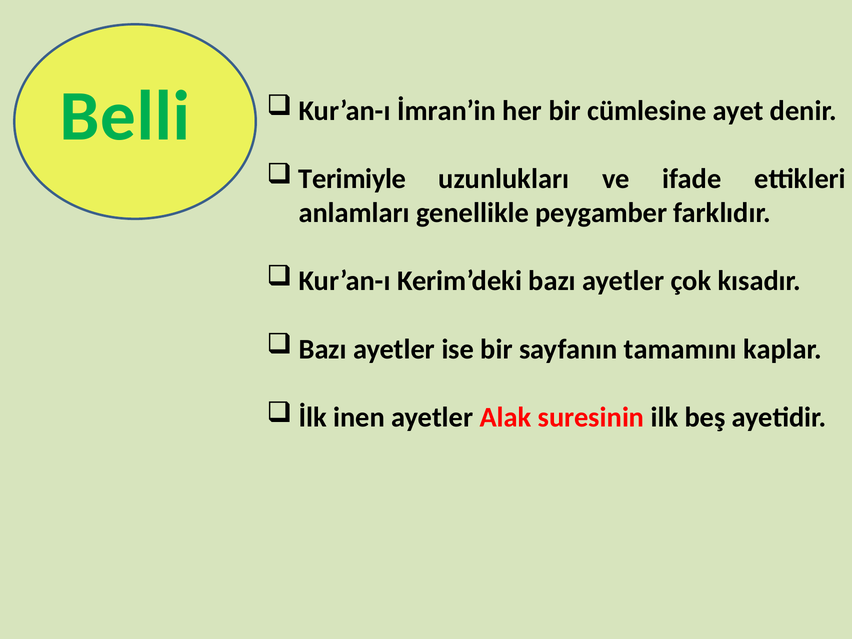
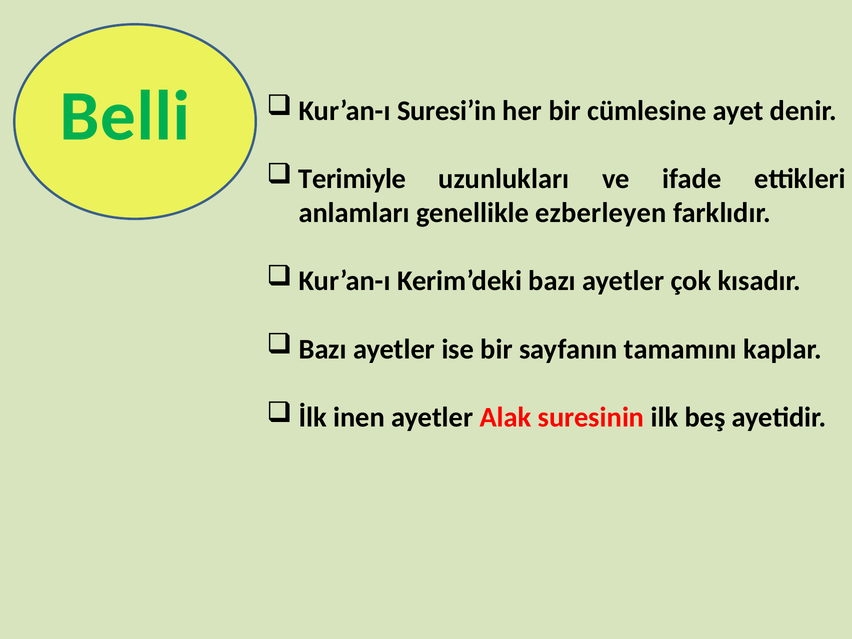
İmran’in: İmran’in -> Suresi’in (447, 111)
peygamber: peygamber -> ezberleyen (601, 213)
